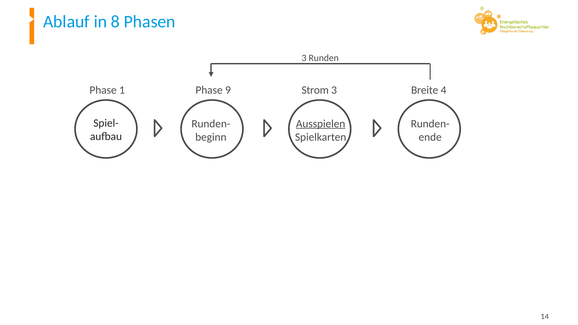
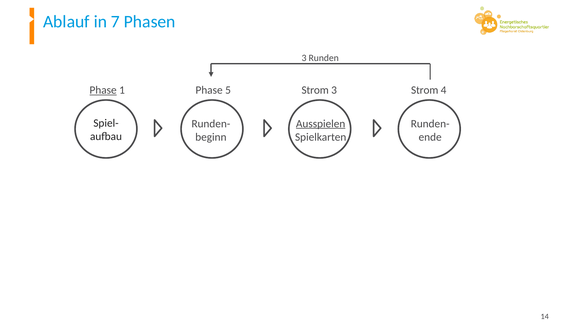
8: 8 -> 7 (115, 22)
Phase underline: none -> present (103, 90)
9: 9 -> 5 (228, 90)
1 Breite: Breite -> Strom (425, 90)
